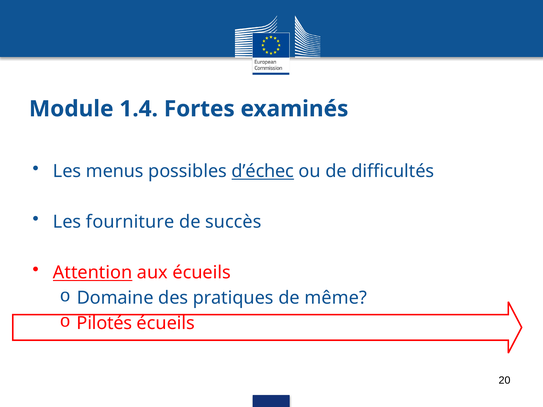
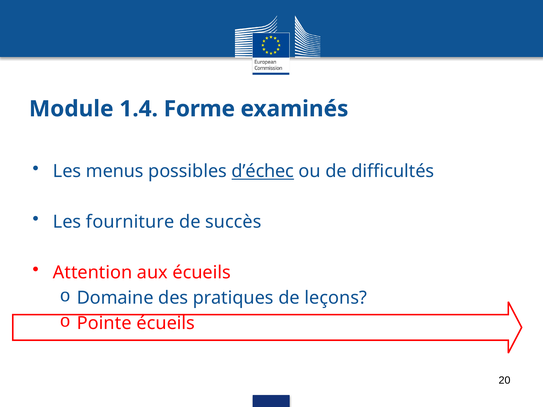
Fortes: Fortes -> Forme (199, 109)
Attention underline: present -> none (93, 273)
même: même -> leçons (336, 298)
Pilotés: Pilotés -> Pointe (104, 323)
